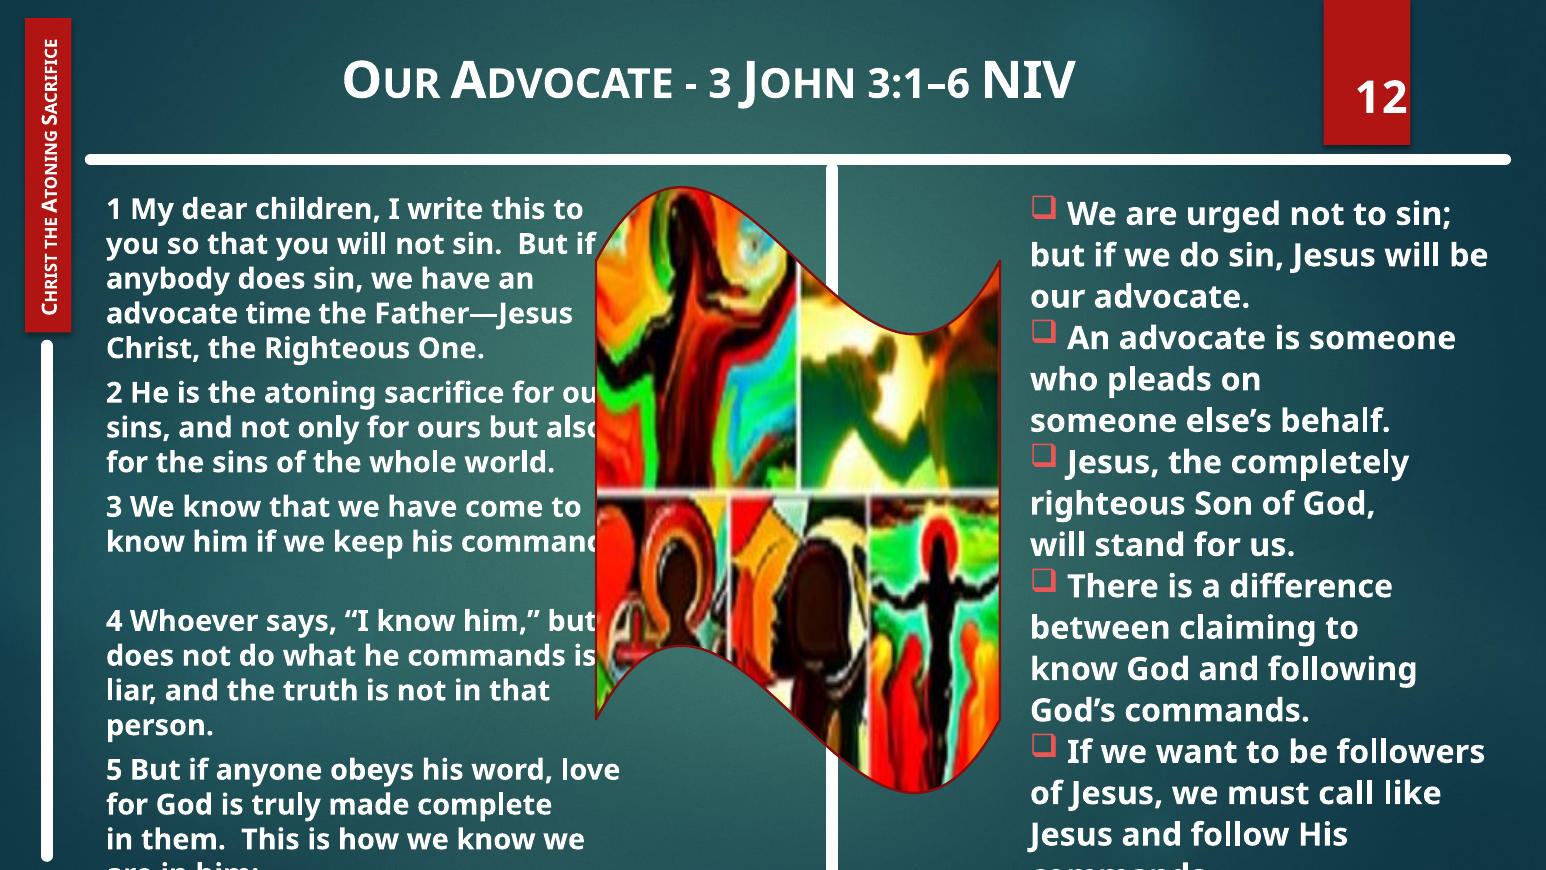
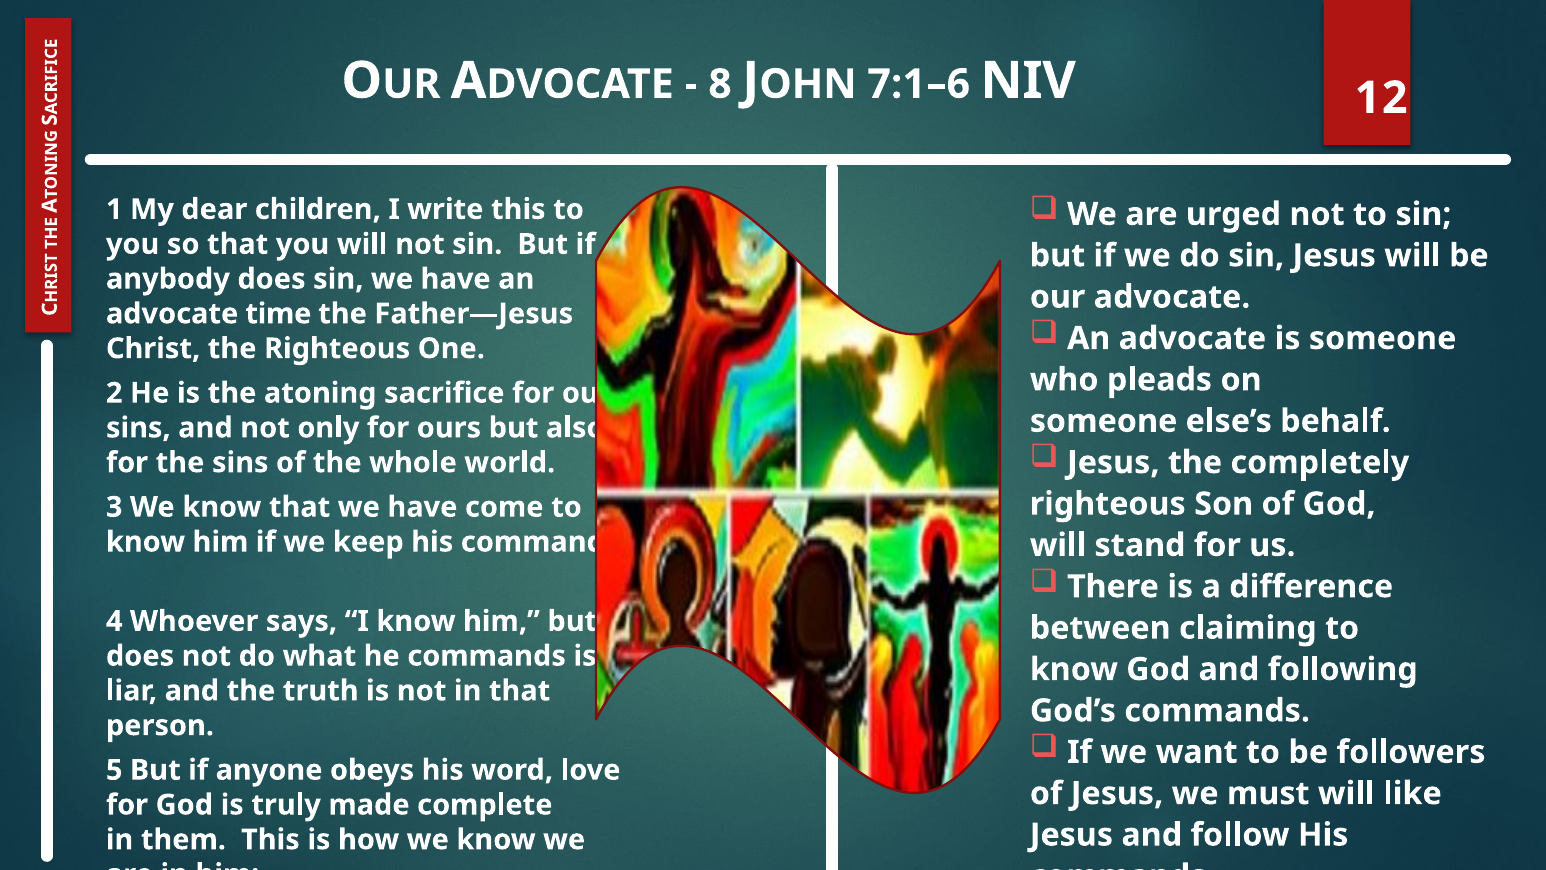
3: 3 -> 8 (720, 84)
3:1–6: 3:1–6 -> 7:1–6 (919, 84)
must call: call -> will (1346, 793)
